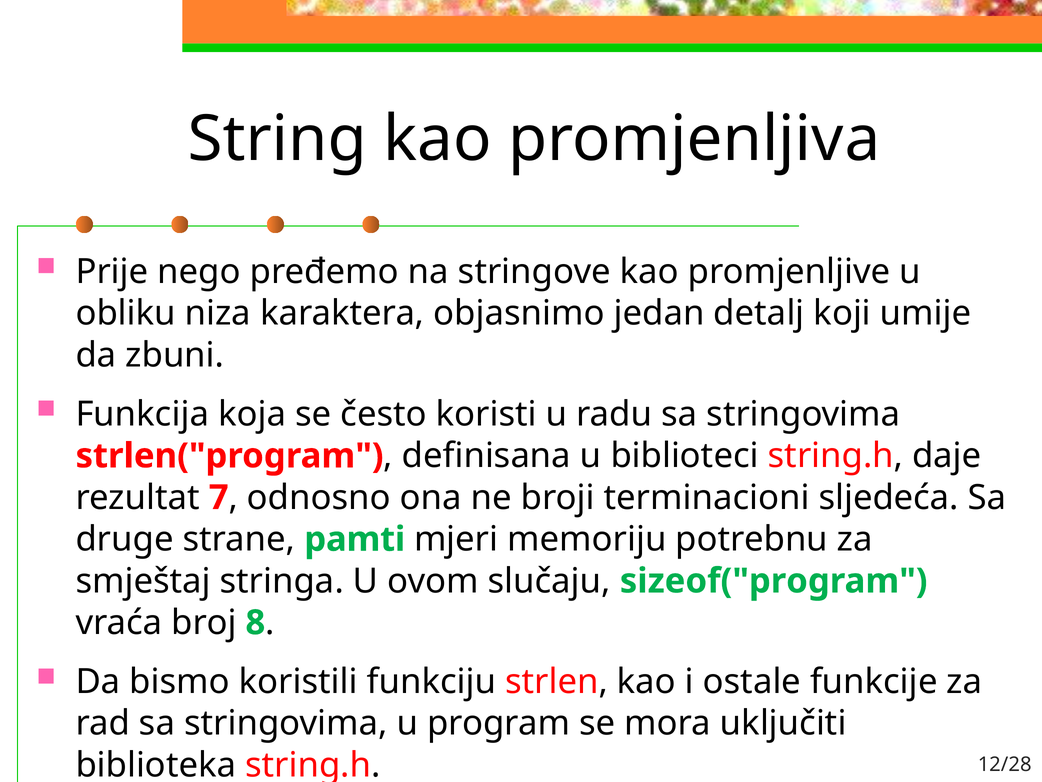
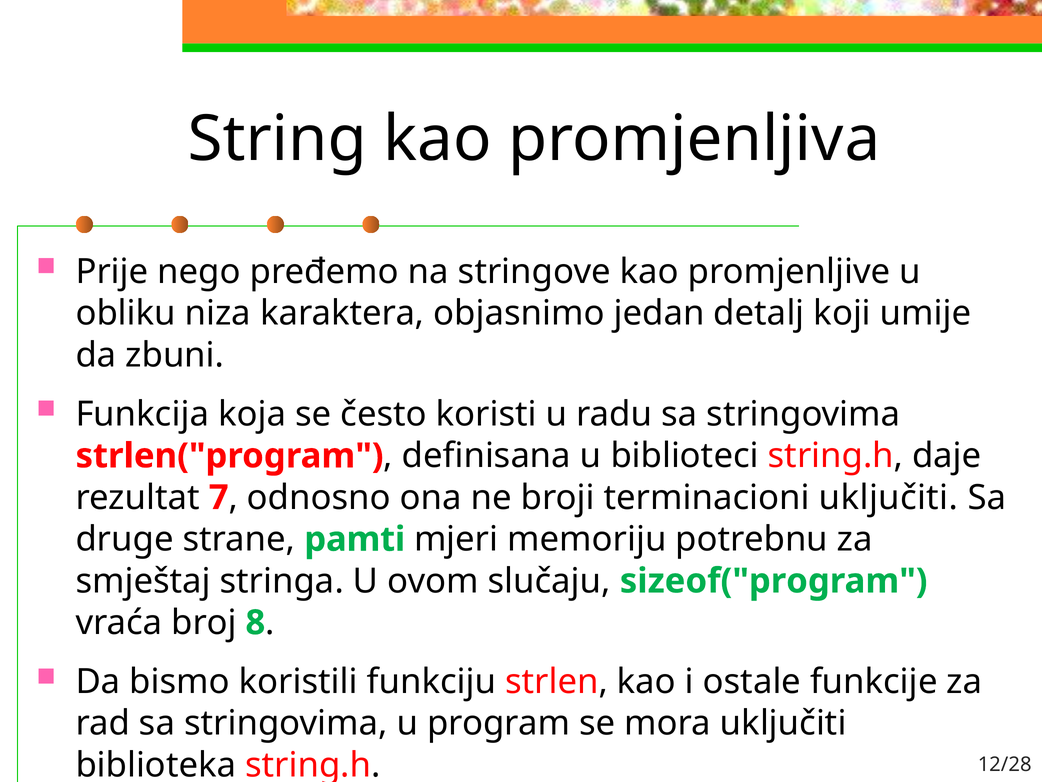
terminacioni sljedeća: sljedeća -> uključiti (888, 497)
